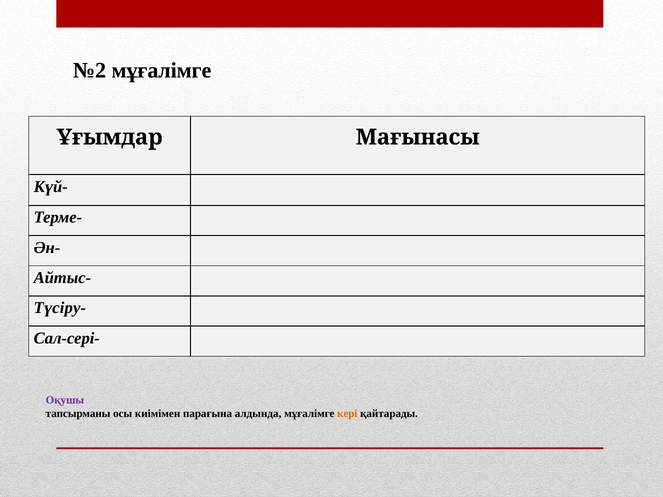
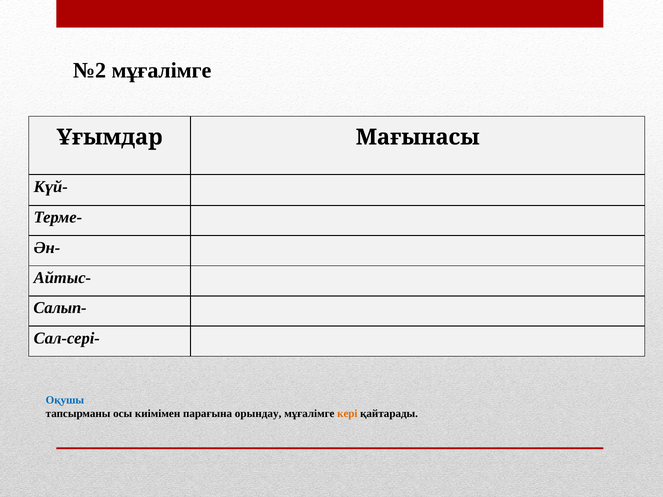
Түсіру-: Түсіру- -> Салып- (60, 308)
Оқушы colour: purple -> blue (65, 400)
алдында: алдында -> орындау (258, 414)
